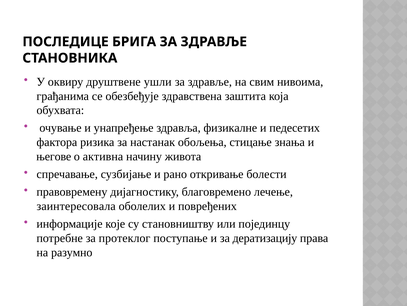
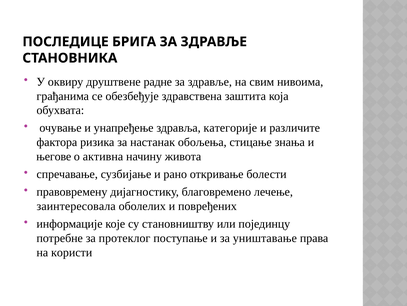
ушли: ушли -> радне (158, 82)
физикалне: физикалне -> категорије (230, 128)
педесетих: педесетих -> различите (295, 128)
дератизацију: дератизацију -> уништавање (265, 238)
разумно: разумно -> користи (72, 252)
